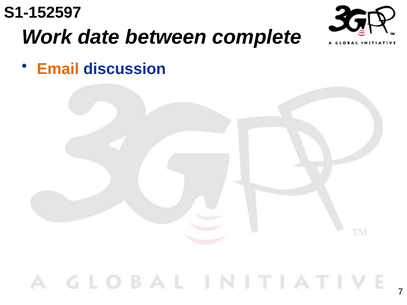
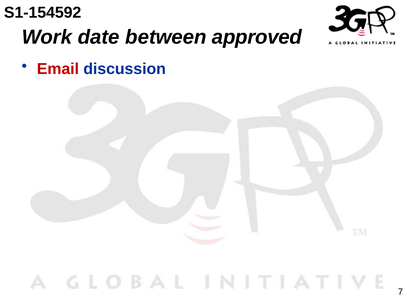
S1-152597: S1-152597 -> S1-154592 (43, 13)
complete: complete -> approved (257, 37)
Email colour: orange -> red (58, 69)
